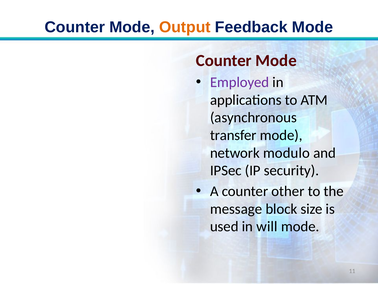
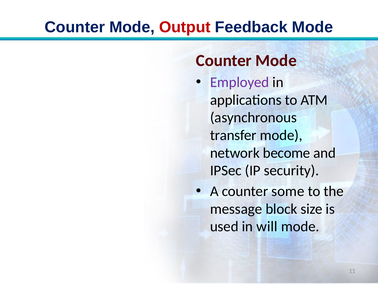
Output colour: orange -> red (185, 27)
modulo: modulo -> become (287, 153)
other: other -> some (288, 191)
